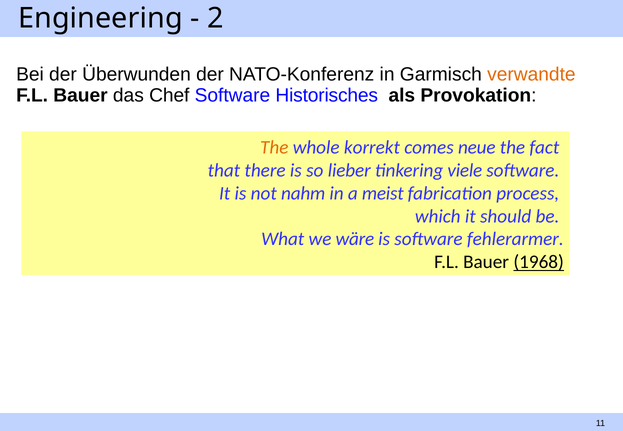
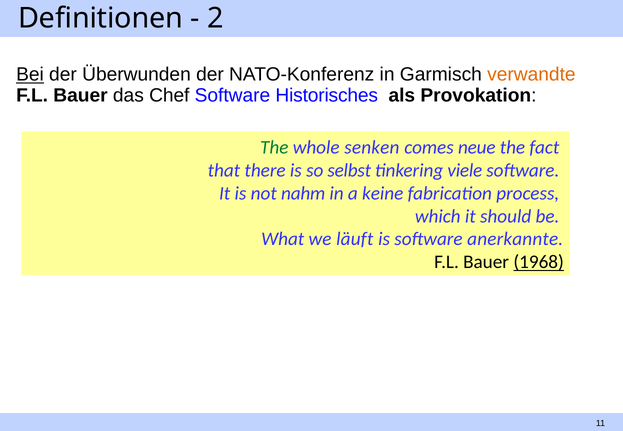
Engineering: Engineering -> Definitionen (101, 18)
Bei underline: none -> present (30, 75)
The colour: orange -> green (274, 147)
korrekt: korrekt -> senken (372, 147)
lieber: lieber -> selbst (349, 170)
meist: meist -> keine (383, 193)
wäre: wäre -> läuft (355, 239)
fehlerarmer: fehlerarmer -> anerkannte (515, 239)
